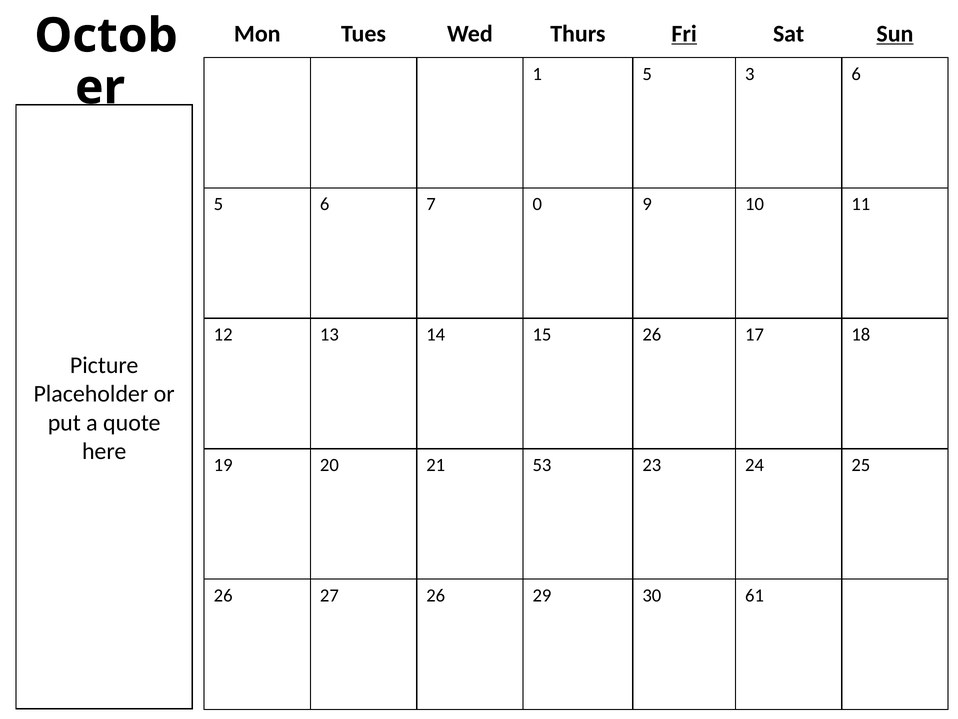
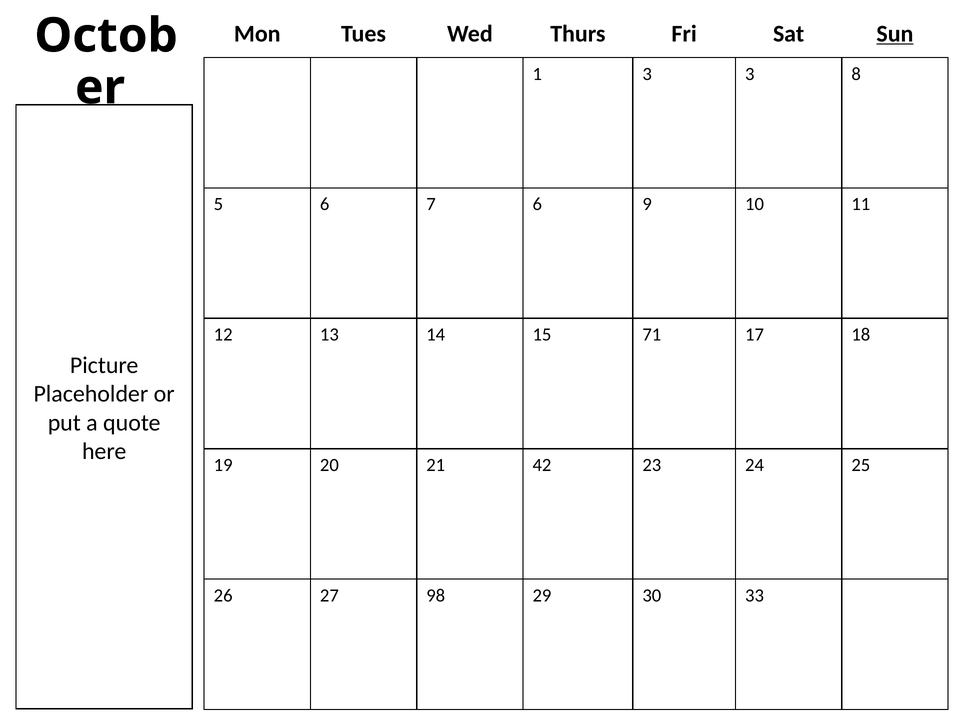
Fri underline: present -> none (684, 34)
1 5: 5 -> 3 (647, 74)
3 6: 6 -> 8 (856, 74)
7 0: 0 -> 6 (537, 204)
15 26: 26 -> 71 (652, 334)
53: 53 -> 42 (542, 465)
27 26: 26 -> 98 (436, 595)
61: 61 -> 33 (755, 595)
